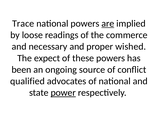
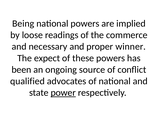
Trace: Trace -> Being (23, 24)
are underline: present -> none (108, 24)
wished: wished -> winner (131, 47)
